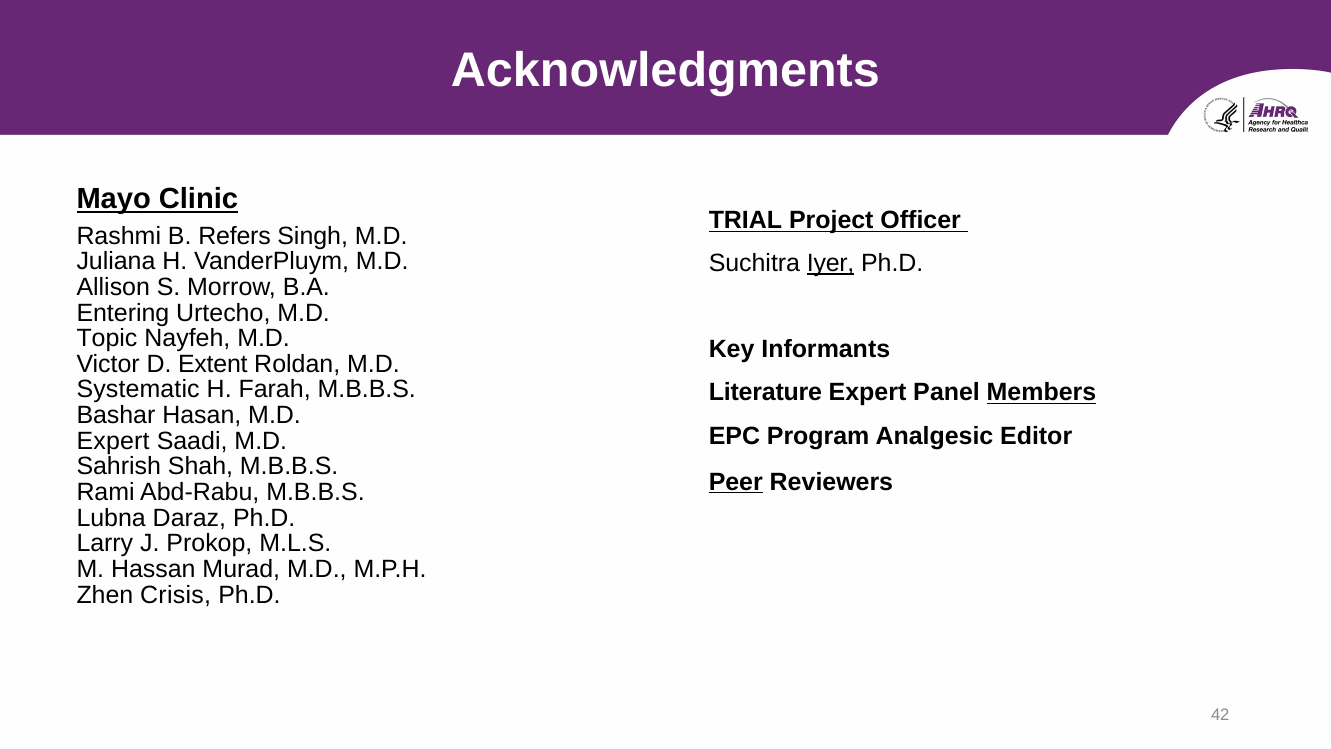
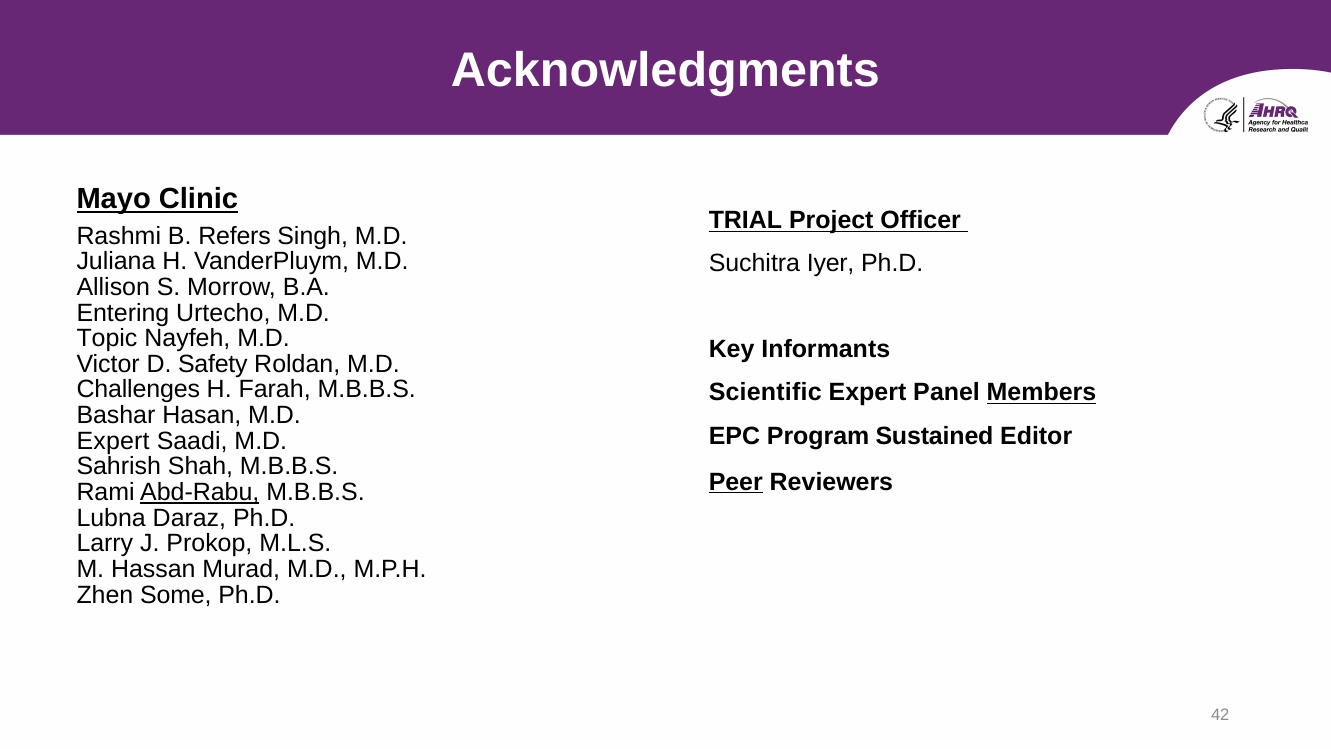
Iyer underline: present -> none (831, 263)
Extent: Extent -> Safety (213, 364)
Systematic: Systematic -> Challenges (138, 390)
Literature: Literature -> Scientific (765, 393)
Analgesic: Analgesic -> Sustained (934, 436)
Abd-Rabu underline: none -> present (200, 492)
Crisis: Crisis -> Some (176, 595)
